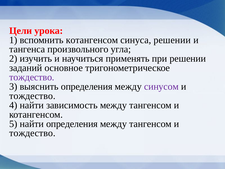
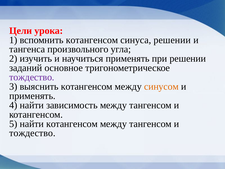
выяснить определения: определения -> котангенсом (87, 86)
синусом colour: purple -> orange (161, 86)
тождество: тождество -> применять (32, 96)
найти определения: определения -> котангенсом (72, 124)
